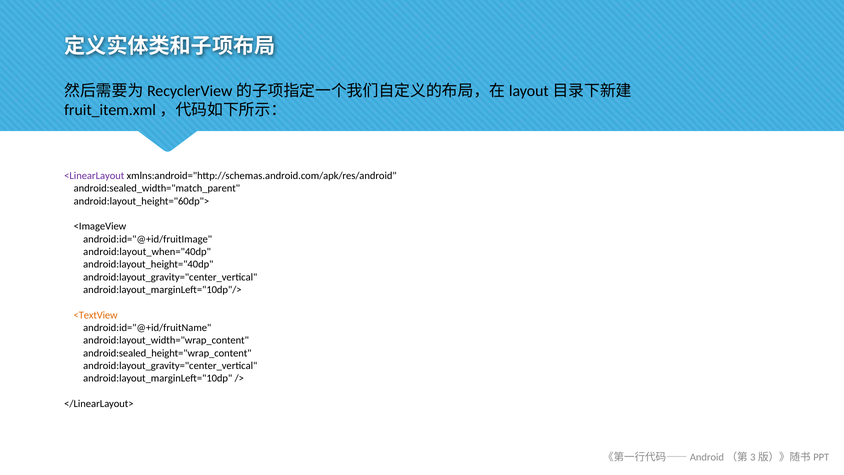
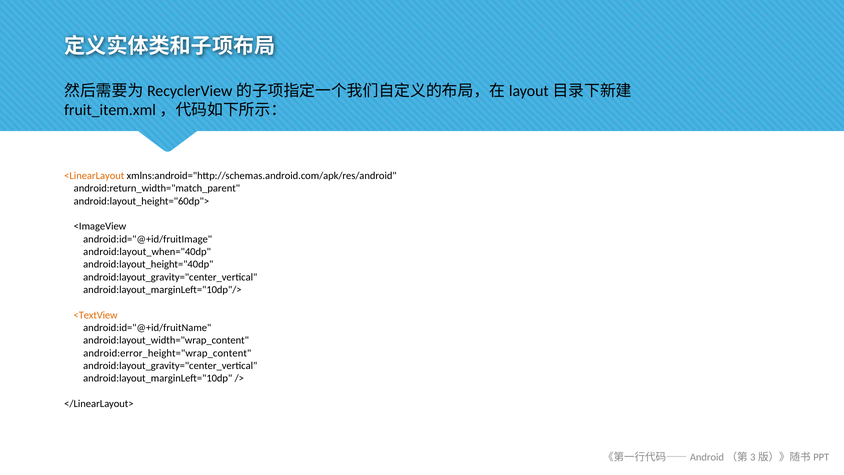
<LinearLayout colour: purple -> orange (94, 176)
android:sealed_width="match_parent: android:sealed_width="match_parent -> android:return_width="match_parent (157, 188)
android:sealed_height="wrap_content: android:sealed_height="wrap_content -> android:error_height="wrap_content (167, 353)
